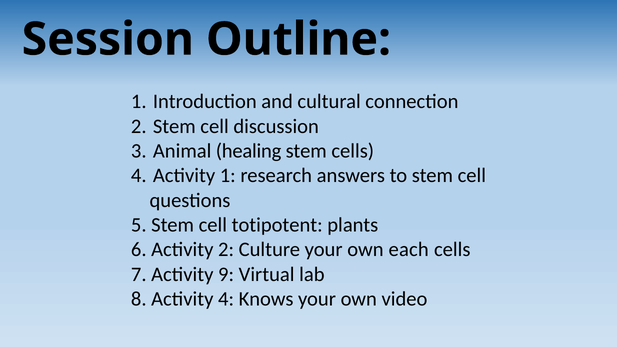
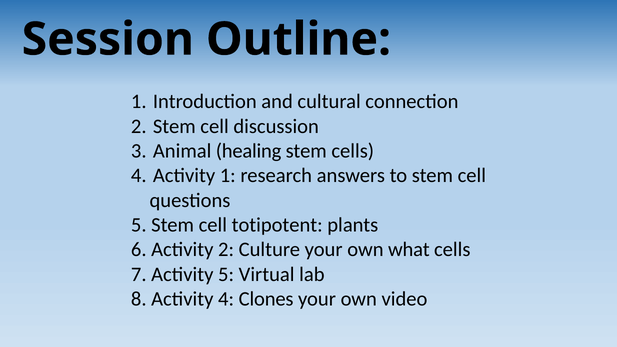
each: each -> what (409, 250)
Activity 9: 9 -> 5 (226, 274)
Knows: Knows -> Clones (266, 299)
